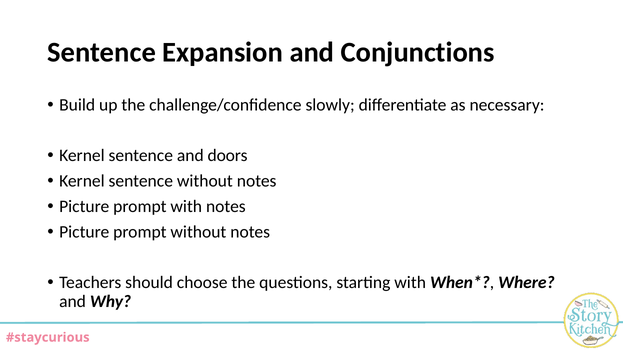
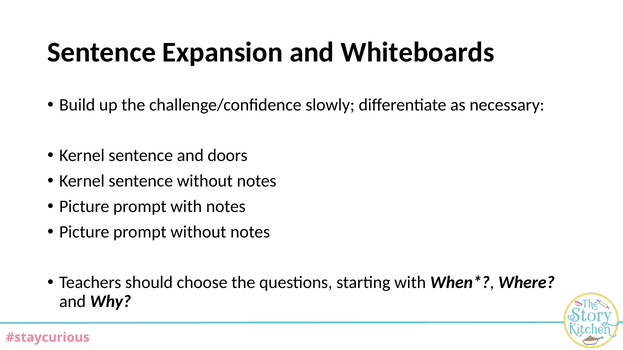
Conjunctions: Conjunctions -> Whiteboards (418, 52)
